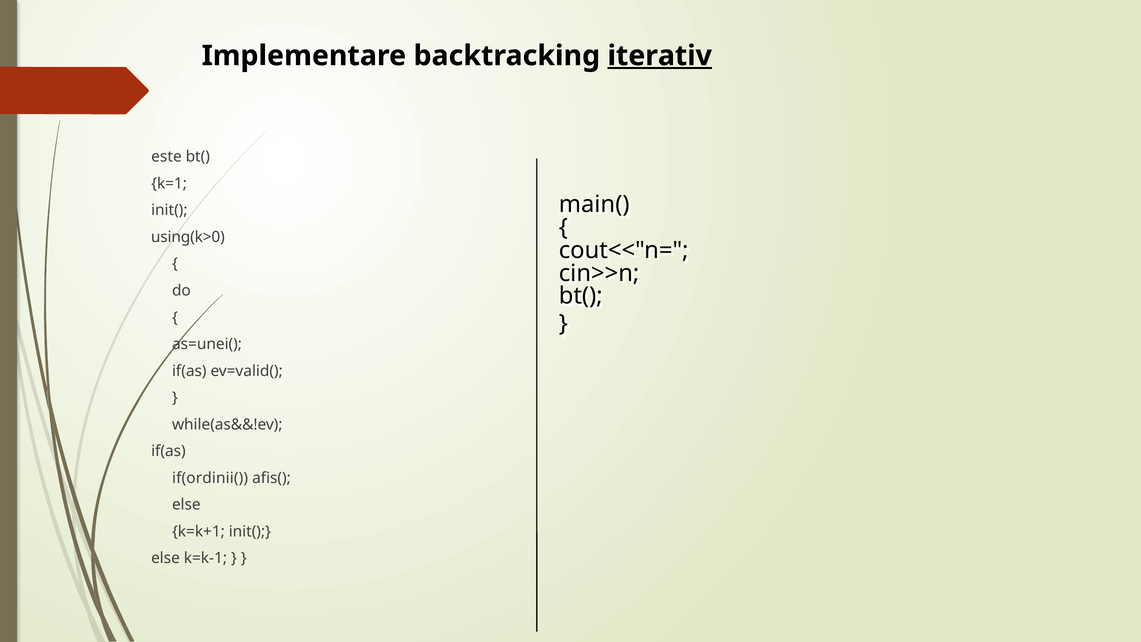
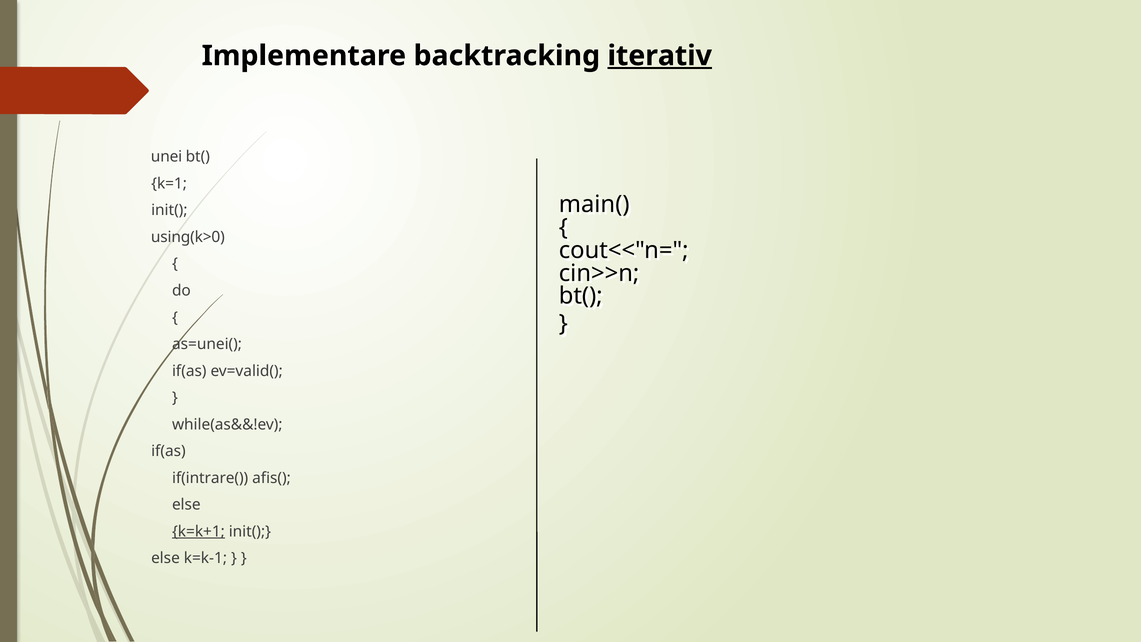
este: este -> unei (167, 157)
if(ordinii(: if(ordinii( -> if(intrare( (210, 478)
k=k+1 underline: none -> present (198, 531)
